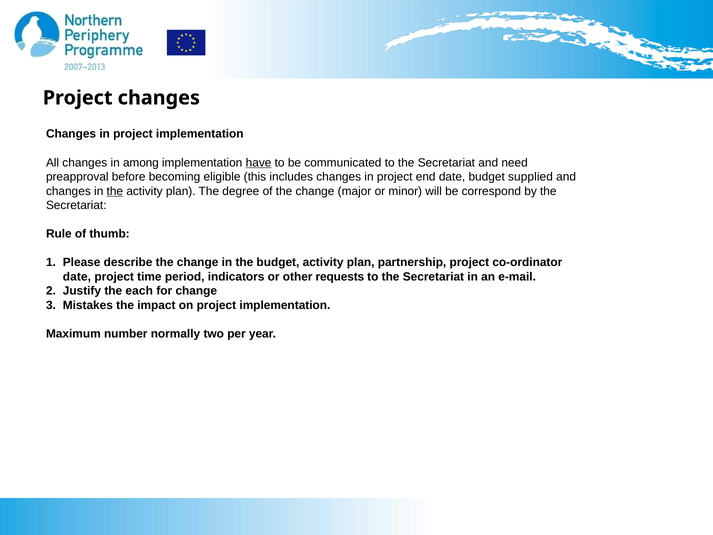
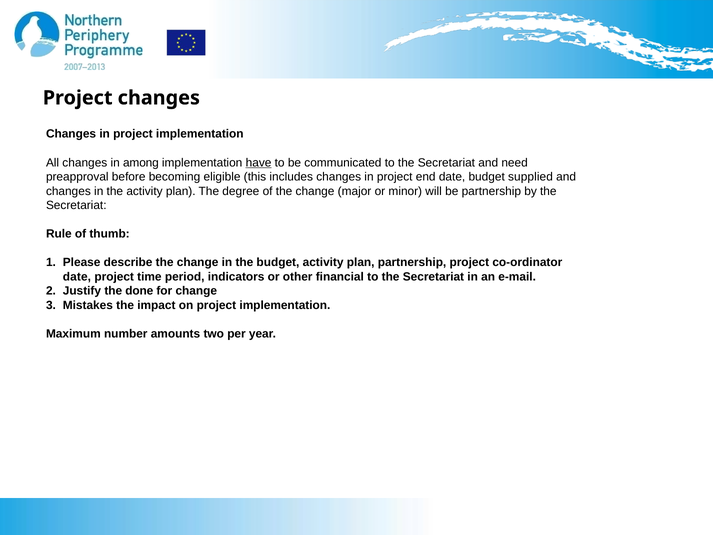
the underline: present -> none (115, 191)
be correspond: correspond -> partnership (491, 191)
requests: requests -> financial (340, 277)
each: each -> done (139, 291)
normally: normally -> amounts (175, 334)
